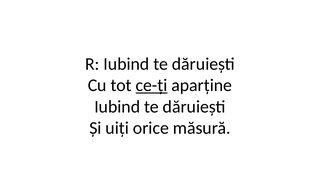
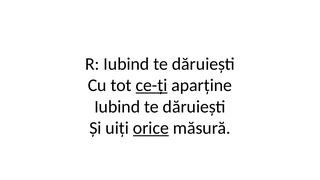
orice underline: none -> present (151, 128)
